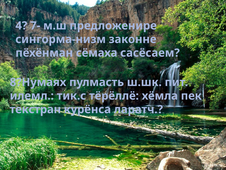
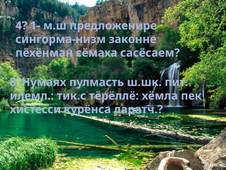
7-: 7- -> 1- (35, 26)
текстран: текстран -> хистесси (35, 109)
